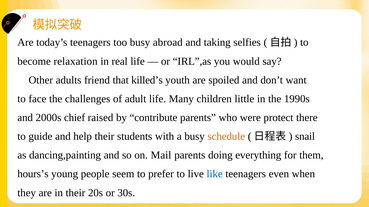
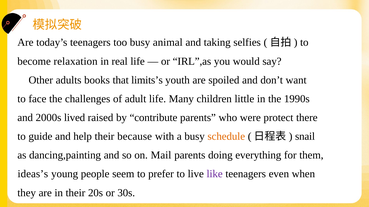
abroad: abroad -> animal (168, 43)
friend: friend -> books (97, 80)
killed’s: killed’s -> limits’s (147, 80)
chief: chief -> lived (75, 118)
students: students -> because (135, 137)
hours’s: hours’s -> ideas’s (33, 174)
like colour: blue -> purple (215, 174)
